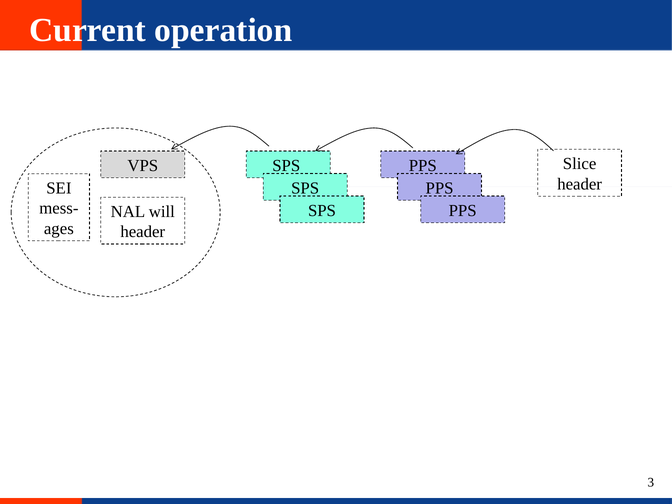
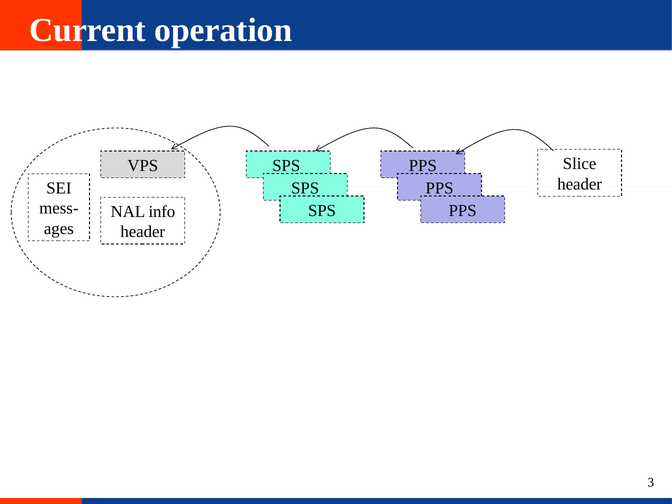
will: will -> info (162, 212)
